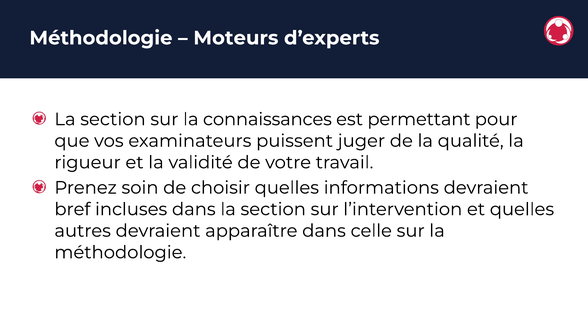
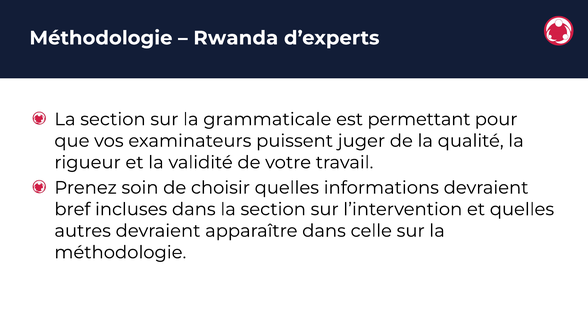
Moteurs: Moteurs -> Rwanda (236, 38)
connaissances: connaissances -> grammaticale (267, 119)
